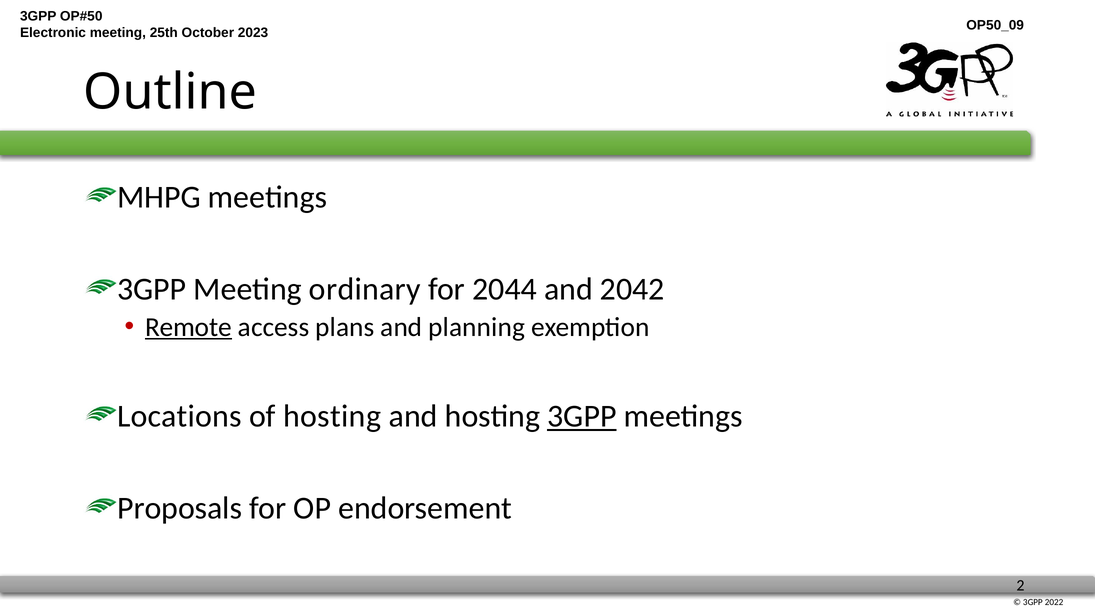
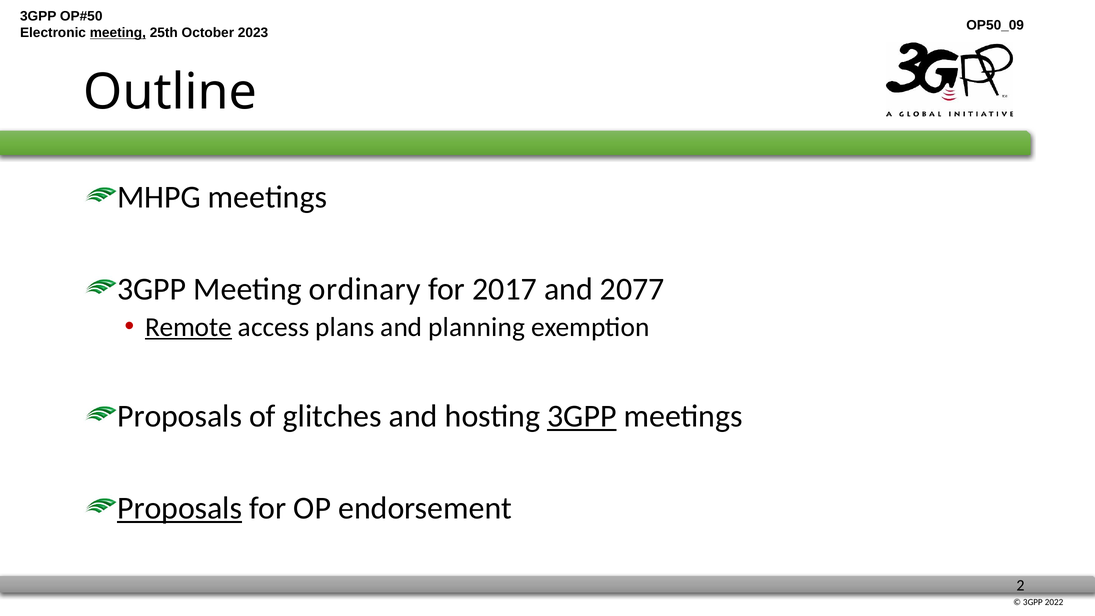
meeting underline: none -> present (118, 33)
2044: 2044 -> 2017 (505, 289)
2042: 2042 -> 2077 (632, 289)
Locations: Locations -> Proposals (180, 416)
of hosting: hosting -> glitches (332, 416)
Proposals underline: none -> present (180, 508)
